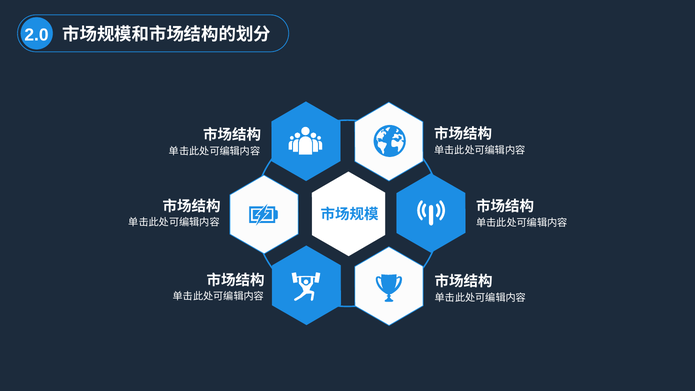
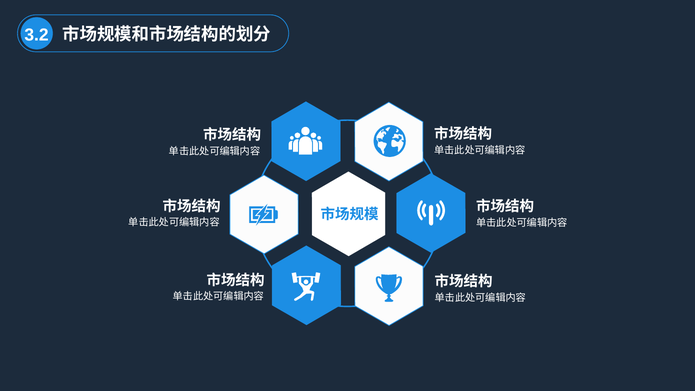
2.0: 2.0 -> 3.2 (36, 35)
